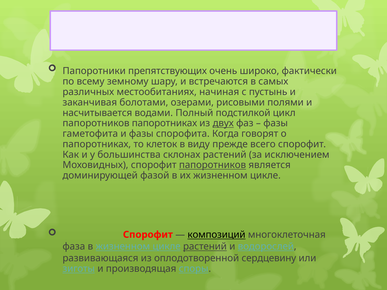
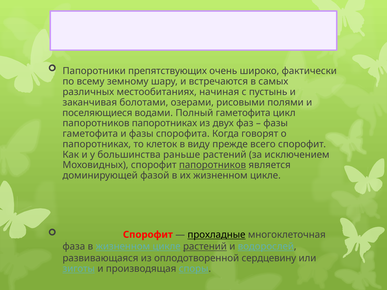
насчитывается: насчитывается -> поселяющиеся (97, 113)
Полный подстилкой: подстилкой -> гаметофита (243, 113)
двух underline: present -> none (223, 123)
склонах: склонах -> раньше (182, 155)
композиций: композиций -> прохладные (216, 235)
